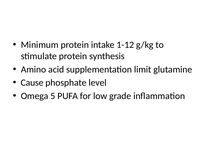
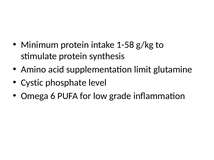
1-12: 1-12 -> 1-58 (125, 45)
Cause: Cause -> Cystic (32, 83)
5: 5 -> 6 (53, 96)
